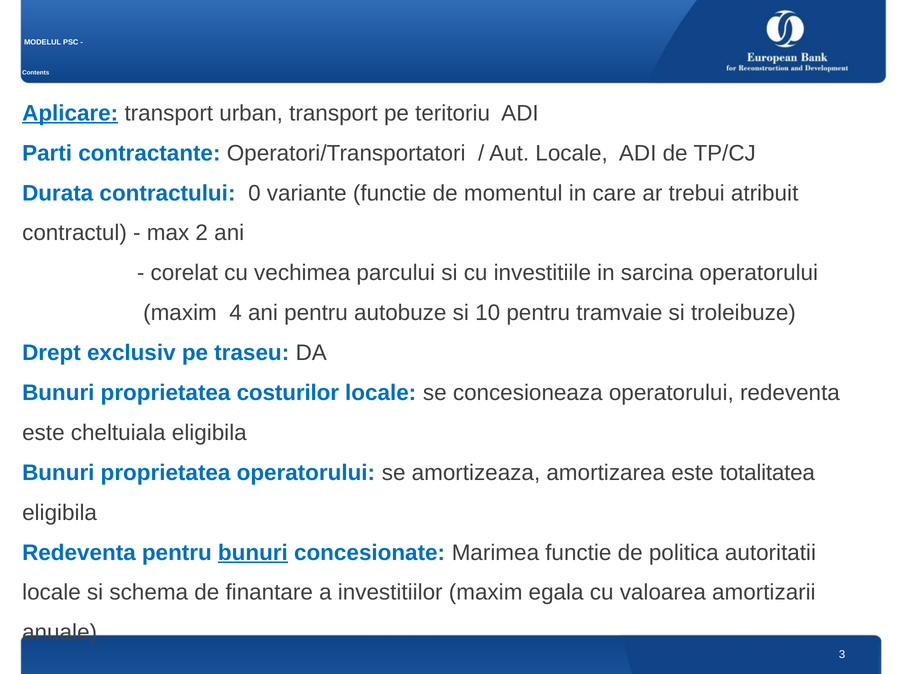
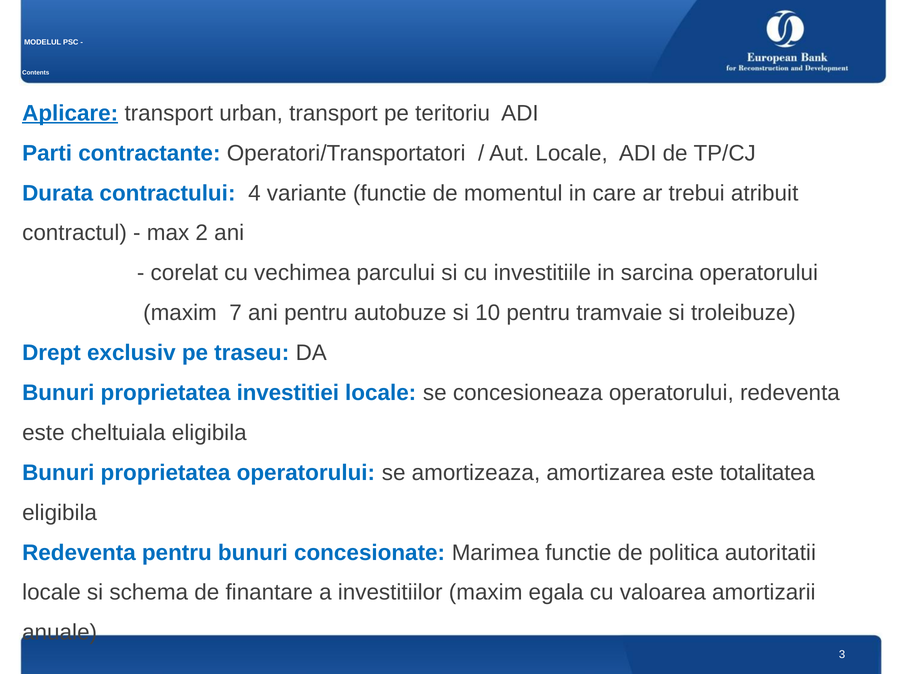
0: 0 -> 4 (254, 193)
4: 4 -> 7 (236, 313)
costurilor: costurilor -> investitiei (288, 393)
bunuri underline: present -> none (253, 553)
